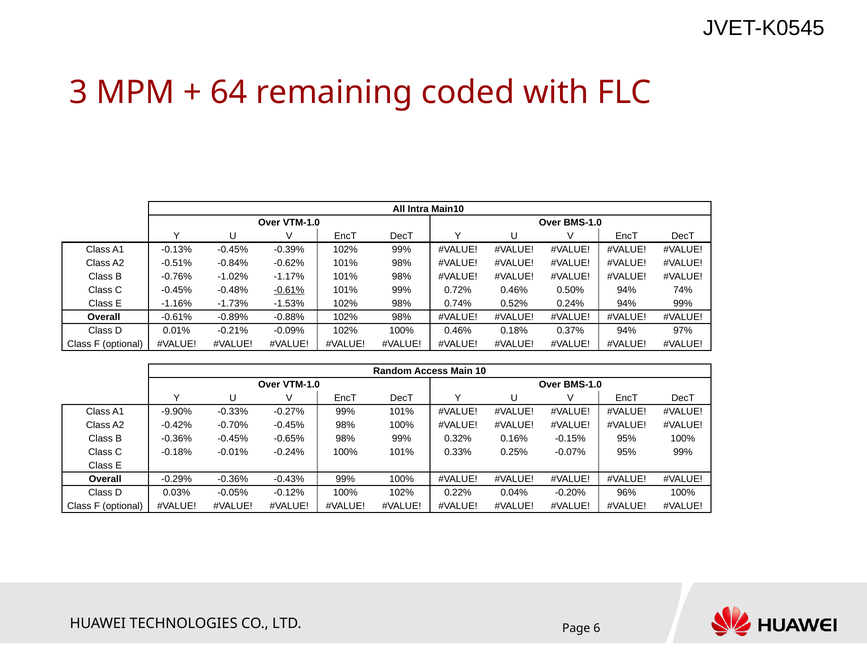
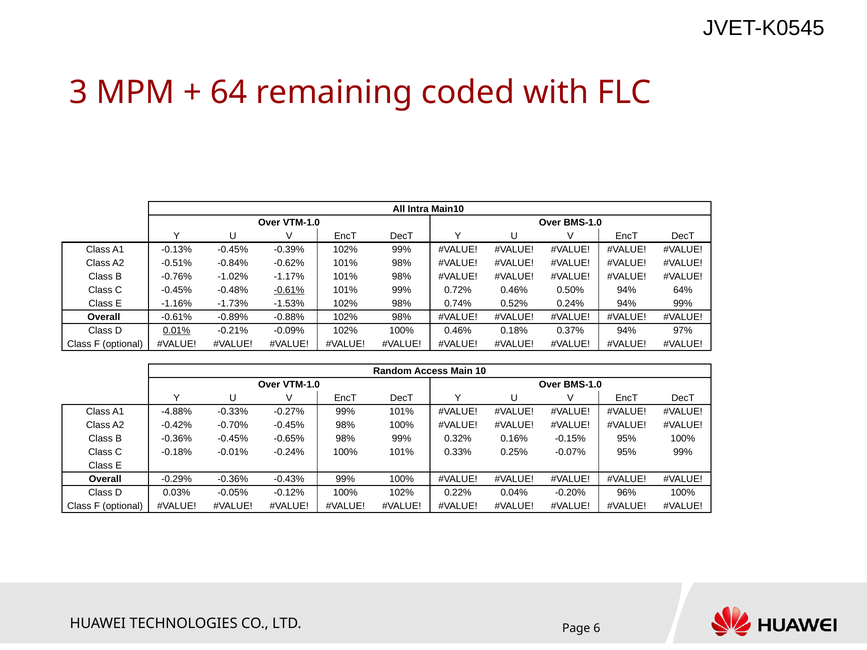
74%: 74% -> 64% (683, 290)
0.01% underline: none -> present (177, 331)
-9.90%: -9.90% -> -4.88% (177, 412)
